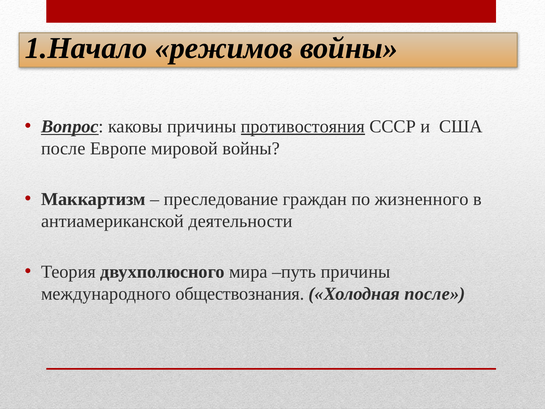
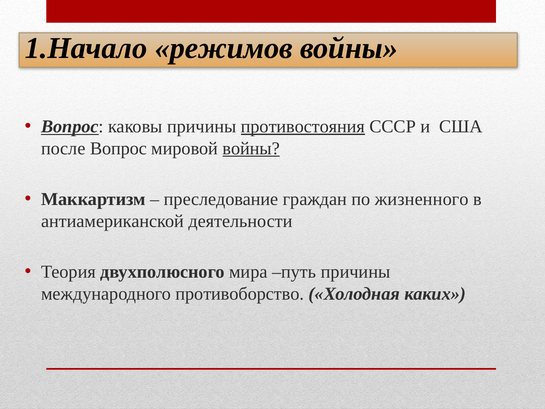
после Европе: Европе -> Вопрос (118, 148)
войны underline: none -> present (251, 148)
обществознания: обществознания -> противоборство (240, 294)
Холодная после: после -> каких (435, 294)
